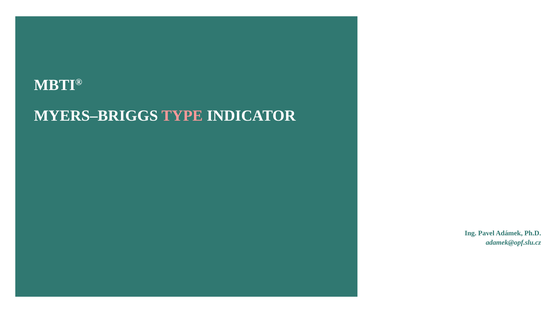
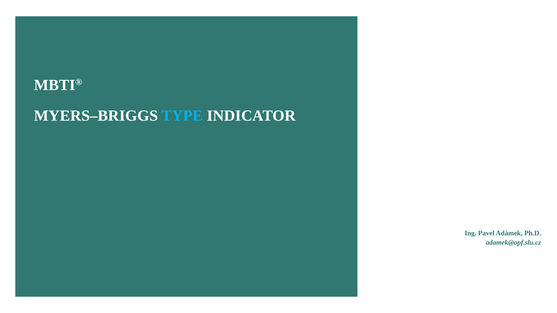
TYPE colour: pink -> light blue (182, 116)
